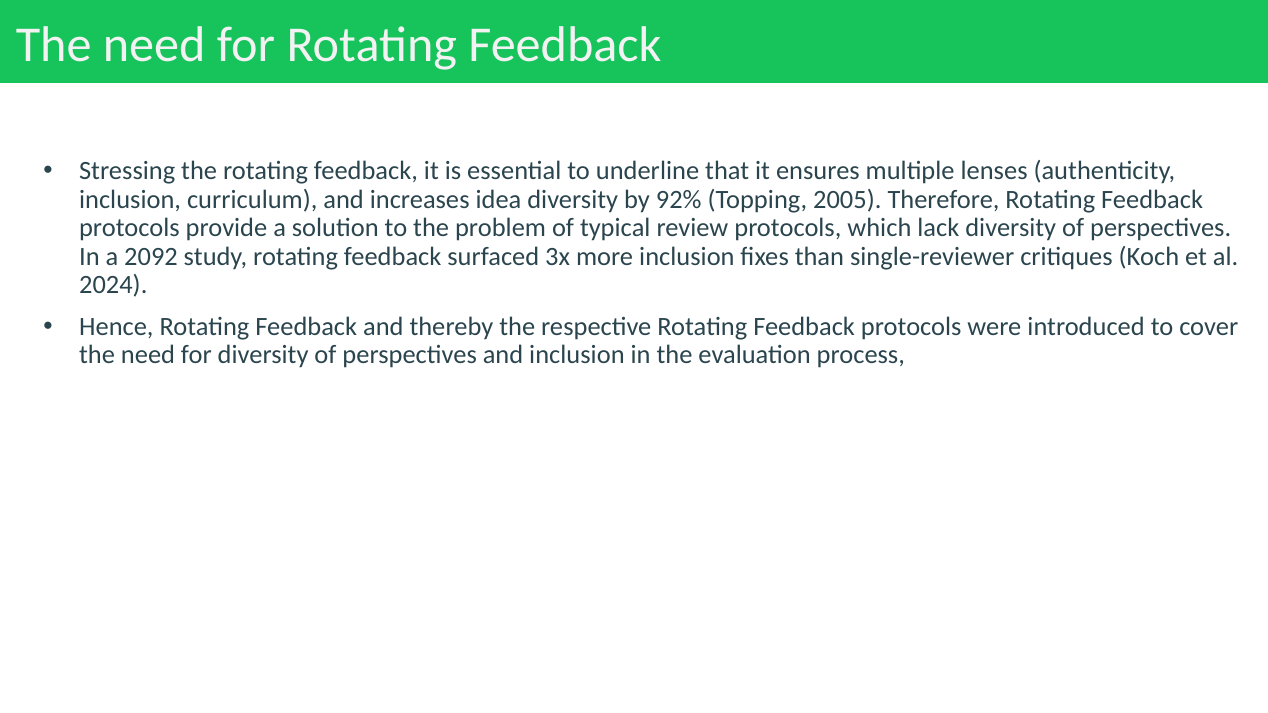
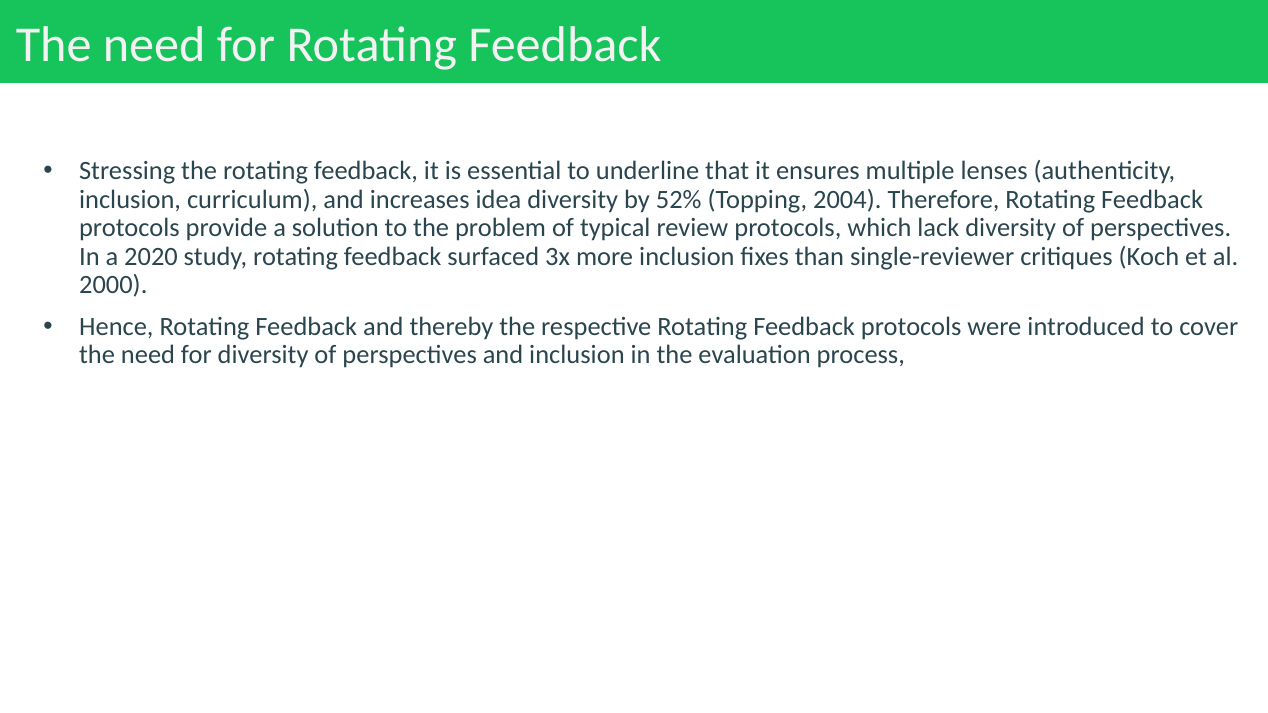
92%: 92% -> 52% (679, 200)
2005: 2005 -> 2004 (847, 200)
2092: 2092 -> 2020 (151, 257)
2024: 2024 -> 2000 (113, 285)
